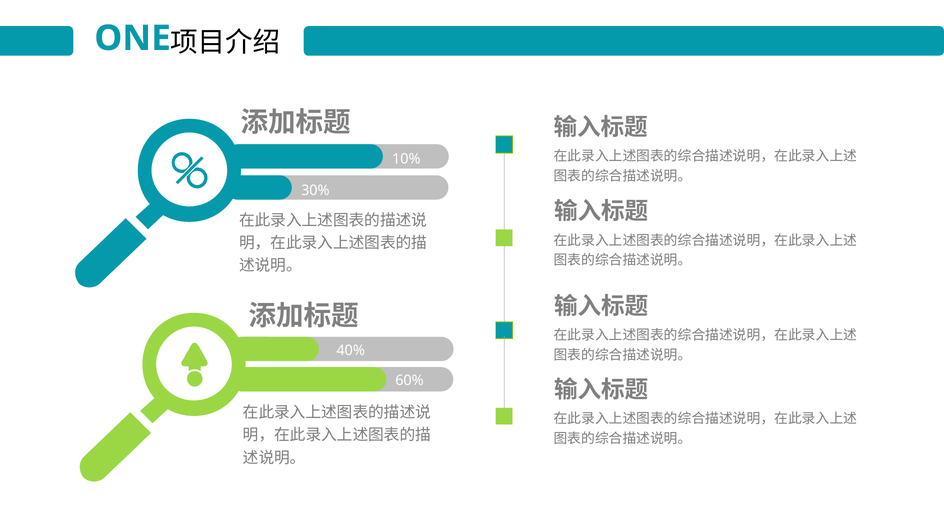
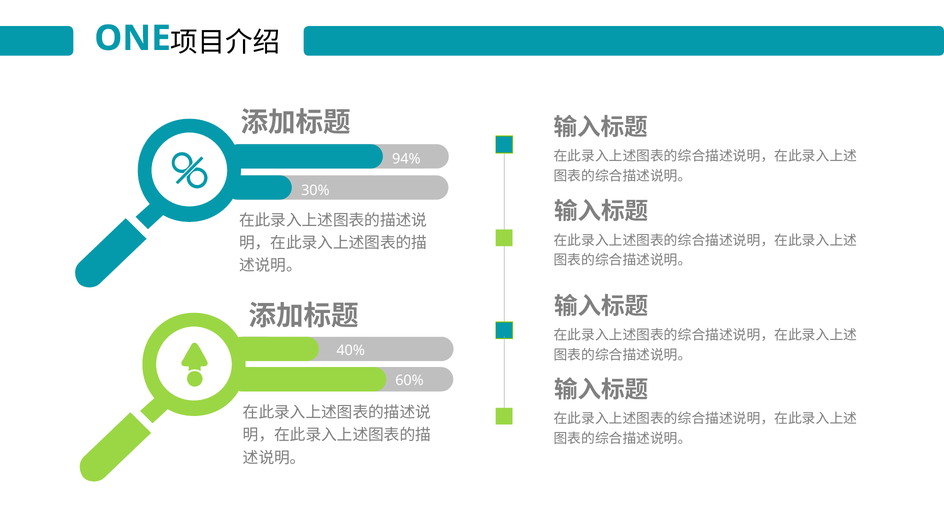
10%: 10% -> 94% (406, 159)
